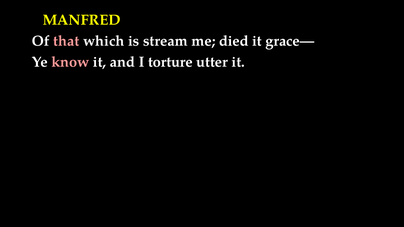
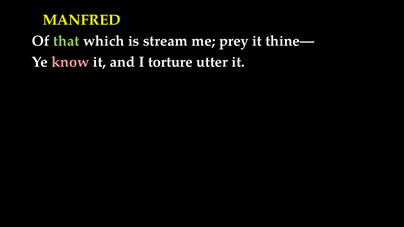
that colour: pink -> light green (66, 41)
died: died -> prey (234, 41)
grace—: grace— -> thine— (290, 41)
